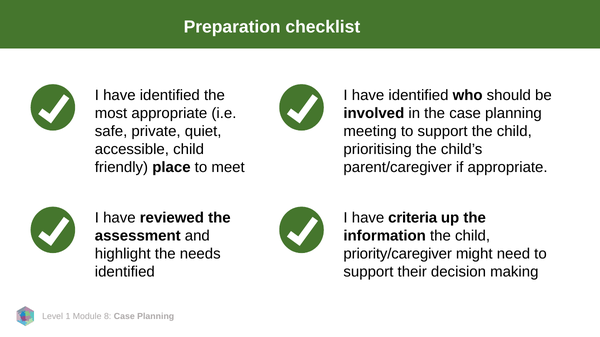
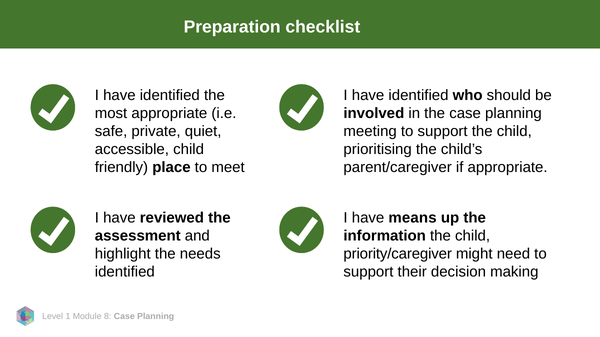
criteria: criteria -> means (413, 218)
